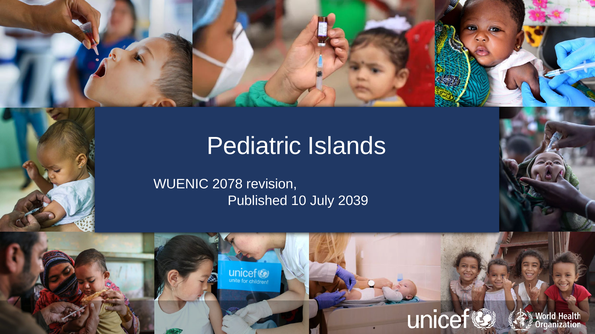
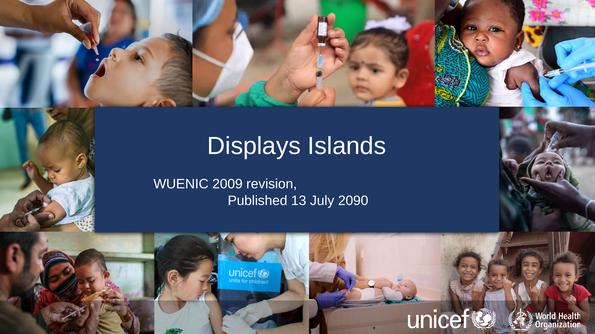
Pediatric: Pediatric -> Displays (254, 146)
2078: 2078 -> 2009 (227, 184)
10: 10 -> 13 (299, 201)
2039: 2039 -> 2090 (353, 201)
